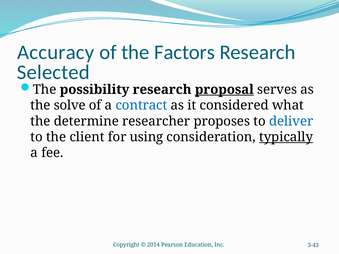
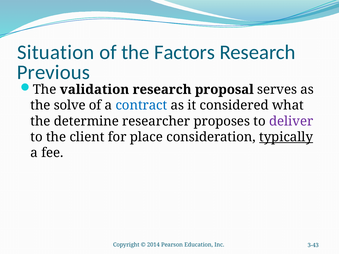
Accuracy: Accuracy -> Situation (56, 52)
Selected: Selected -> Previous (53, 72)
possibility: possibility -> validation (94, 90)
proposal underline: present -> none (224, 90)
deliver colour: blue -> purple (291, 121)
using: using -> place (146, 137)
